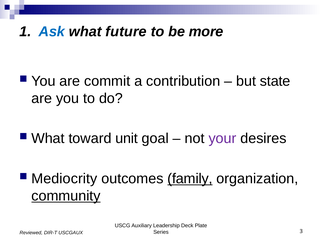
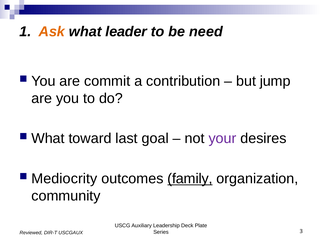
Ask colour: blue -> orange (52, 32)
future: future -> leader (126, 32)
more: more -> need (206, 32)
state: state -> jump (275, 81)
unit: unit -> last (127, 138)
community underline: present -> none (66, 195)
